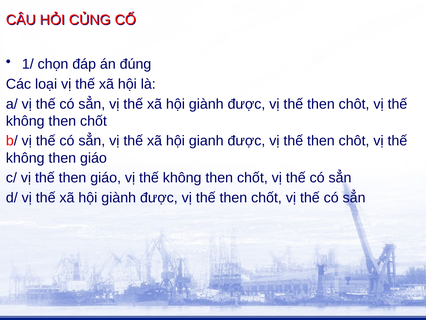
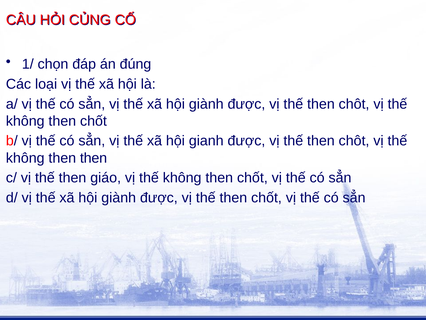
không then giáo: giáo -> then (94, 158)
